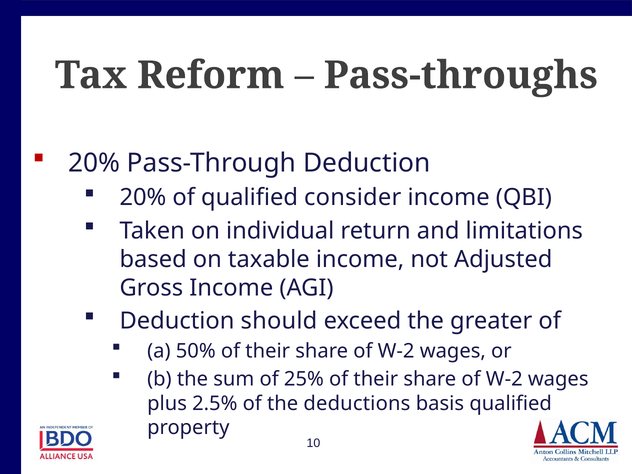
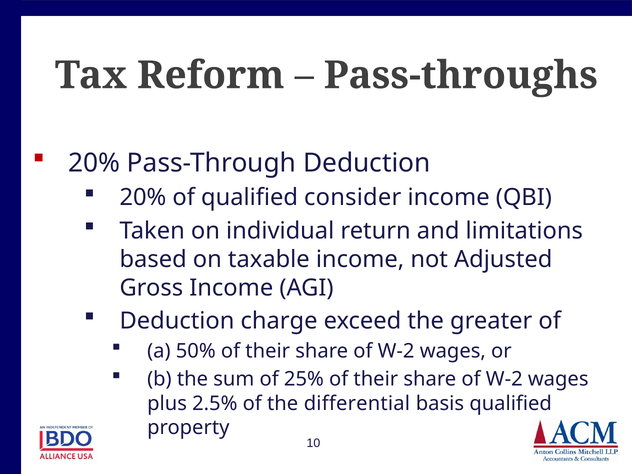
should: should -> charge (279, 321)
deductions: deductions -> differential (357, 404)
